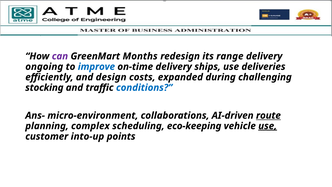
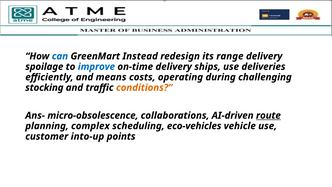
can colour: purple -> blue (60, 56)
Months: Months -> Instead (140, 56)
ongoing: ongoing -> spoilage (44, 67)
design: design -> means (111, 77)
expanded: expanded -> operating (180, 77)
conditions colour: blue -> orange (144, 88)
micro-environment: micro-environment -> micro-obsolescence (93, 115)
eco-keeping: eco-keeping -> eco-vehicles (194, 126)
use underline: present -> none (268, 126)
